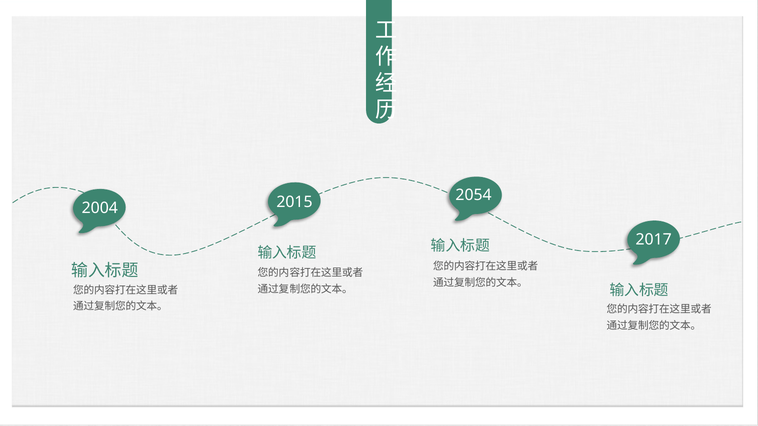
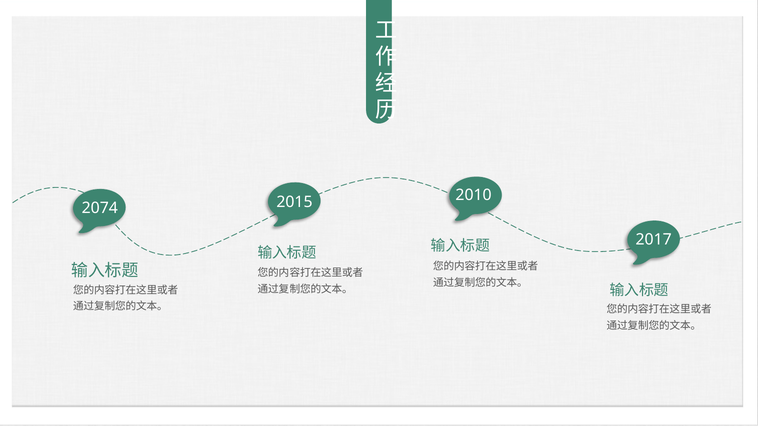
2004: 2004 -> 2074 (100, 208)
2054: 2054 -> 2010 (474, 195)
